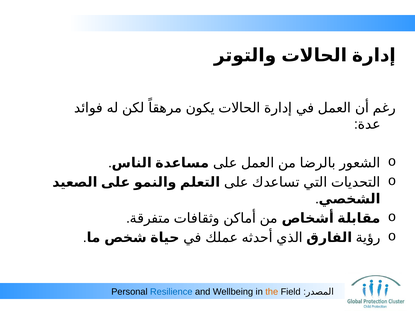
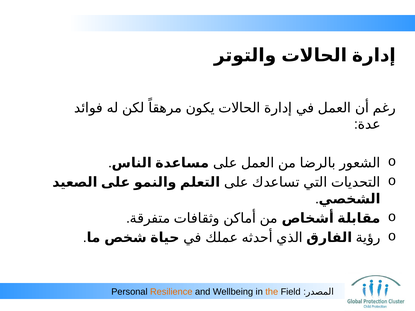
Resilience colour: blue -> orange (171, 292)
